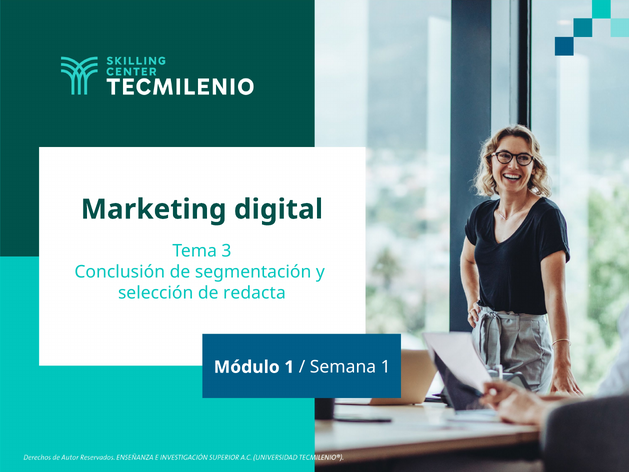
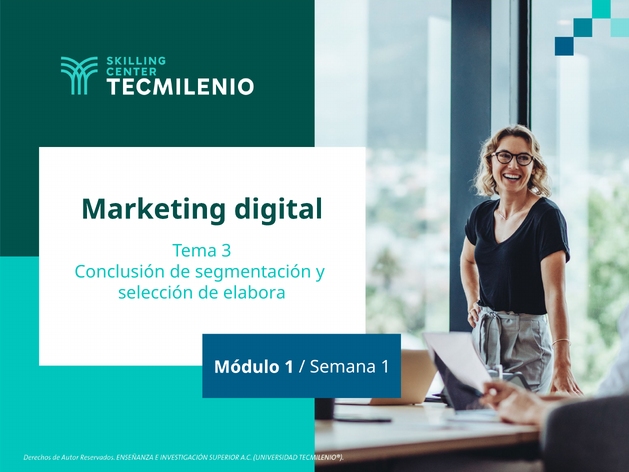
redacta: redacta -> elabora (254, 293)
